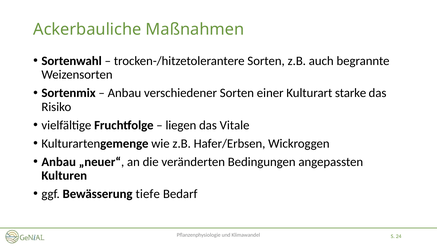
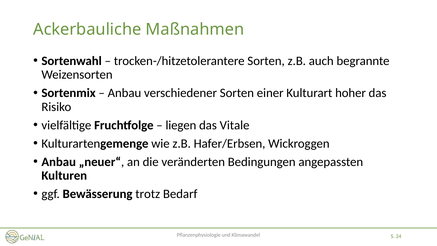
starke: starke -> hoher (351, 93)
tiefe: tiefe -> trotz (148, 194)
